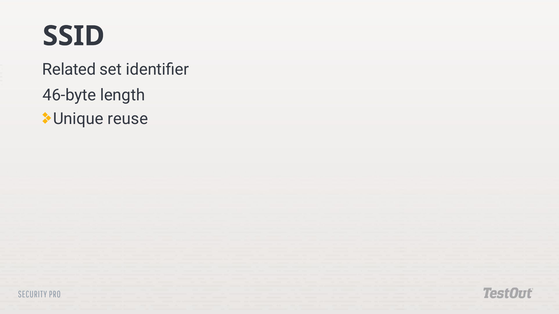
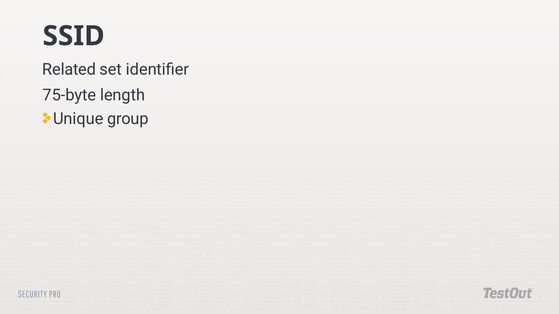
46-byte: 46-byte -> 75-byte (69, 95)
reuse: reuse -> group (128, 119)
